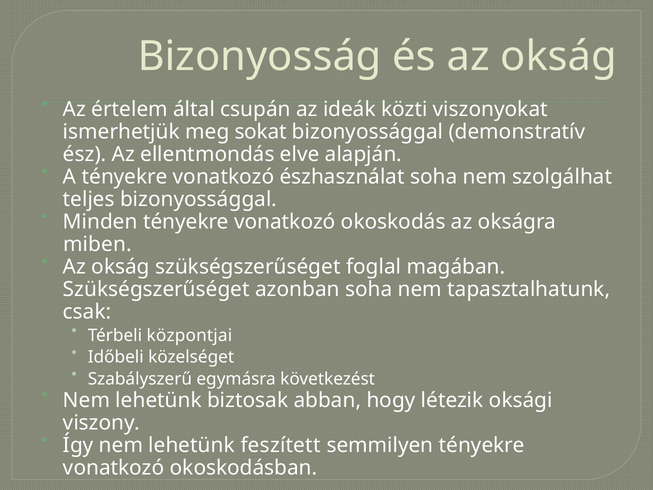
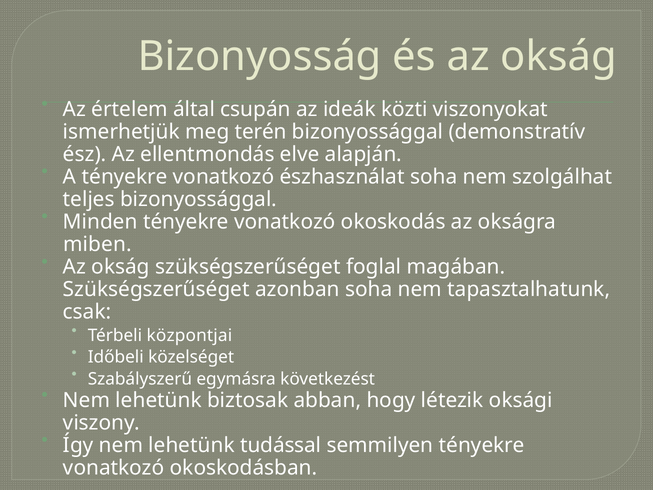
sokat: sokat -> terén (261, 132)
feszített: feszített -> tudással (281, 445)
